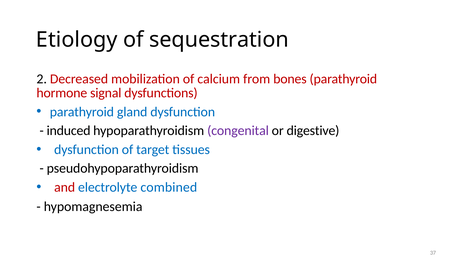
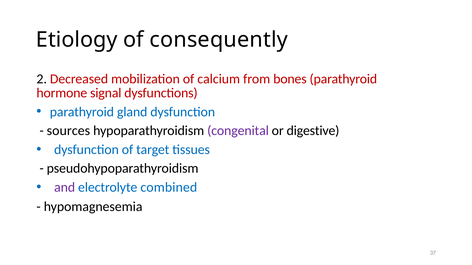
sequestration: sequestration -> consequently (219, 40)
induced: induced -> sources (68, 131)
and colour: red -> purple (65, 188)
